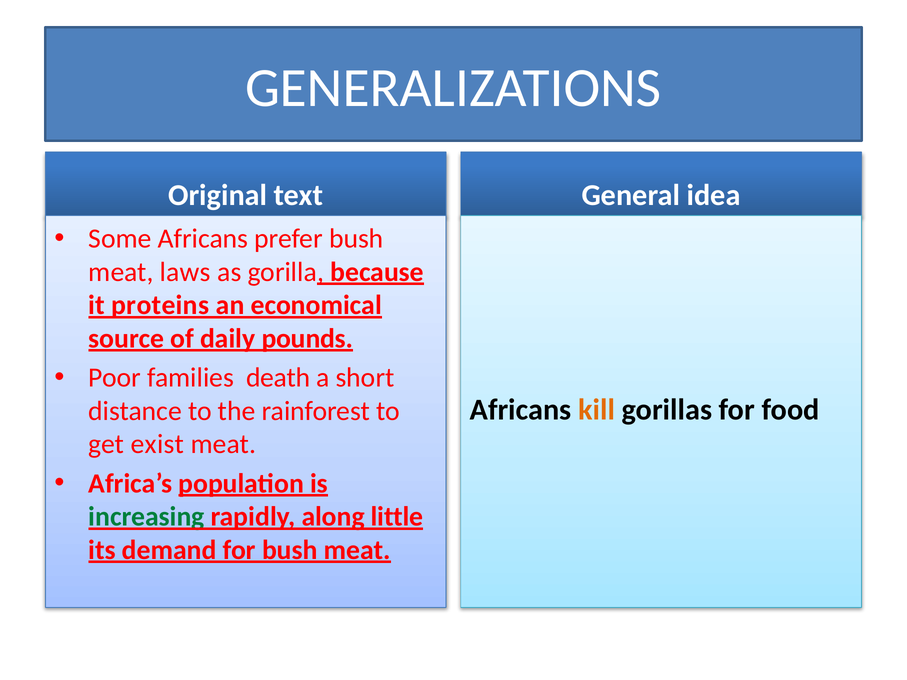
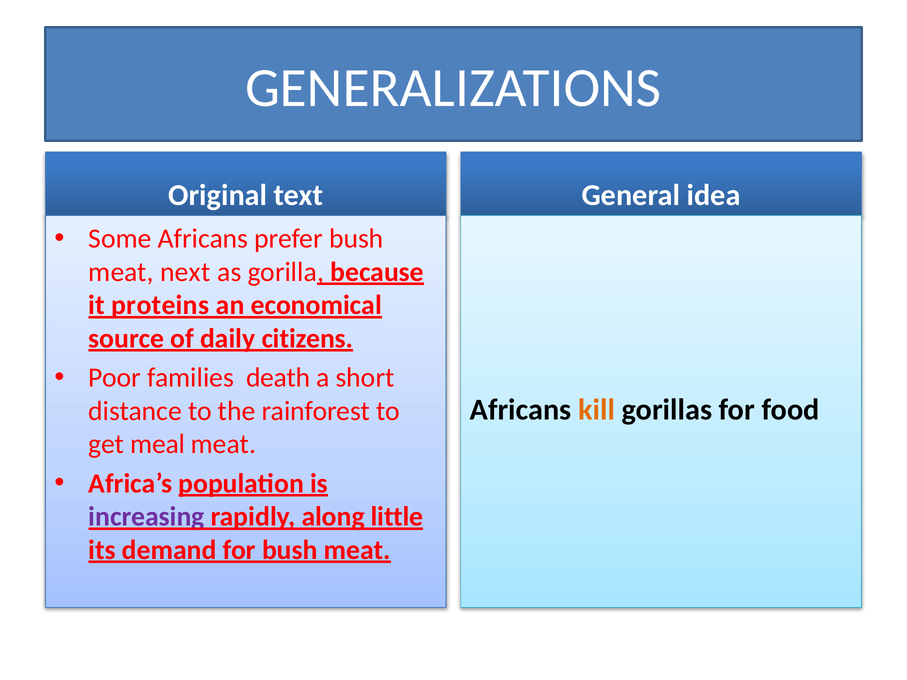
laws: laws -> next (185, 272)
pounds: pounds -> citizens (307, 339)
exist: exist -> meal (158, 444)
increasing colour: green -> purple (146, 517)
